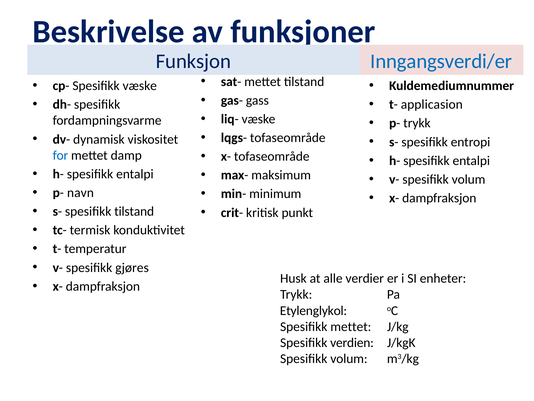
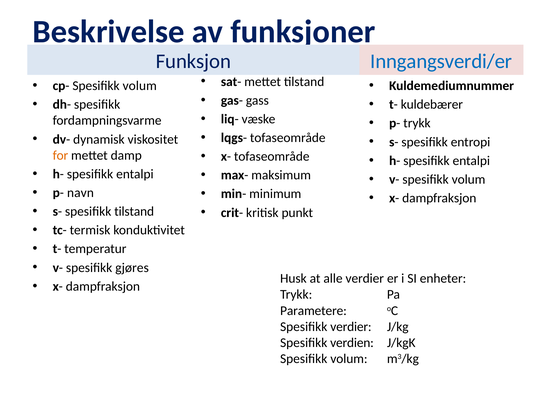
cp- Spesifikk væske: væske -> volum (140, 86)
applicasion: applicasion -> kuldebærer (432, 104)
for colour: blue -> orange (60, 155)
Etylenglykol: Etylenglykol -> Parametere (313, 310)
Spesifikk mettet: mettet -> verdier (351, 326)
